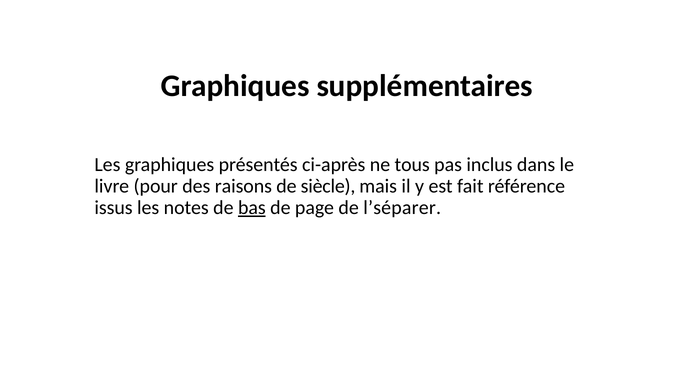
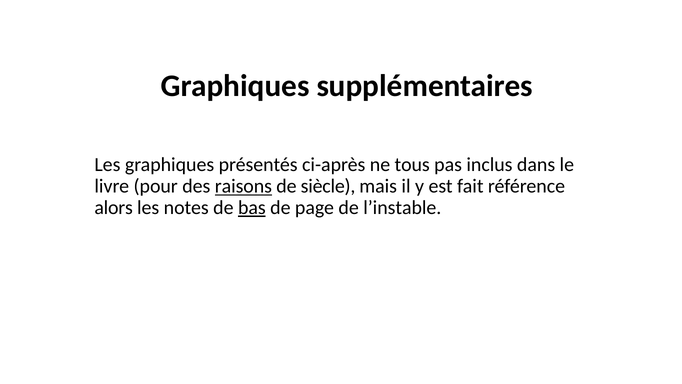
raisons underline: none -> present (243, 186)
issus: issus -> alors (114, 208)
l’séparer: l’séparer -> l’instable (402, 208)
